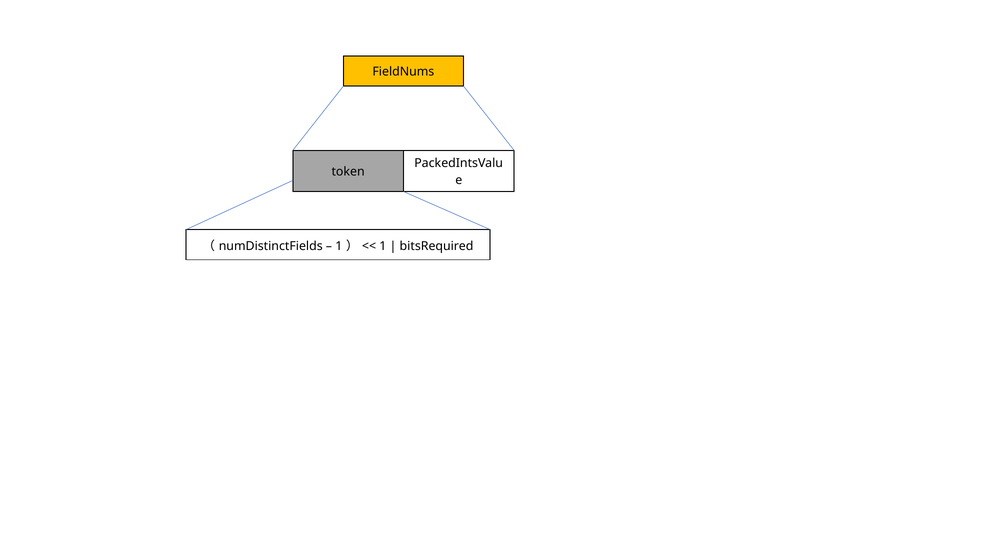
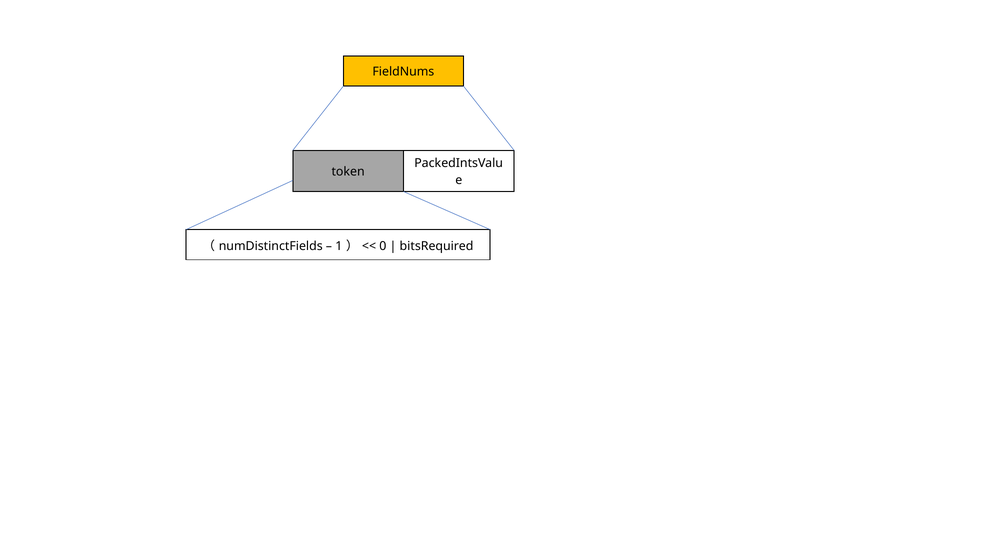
1: 1 -> 0 (383, 246)
